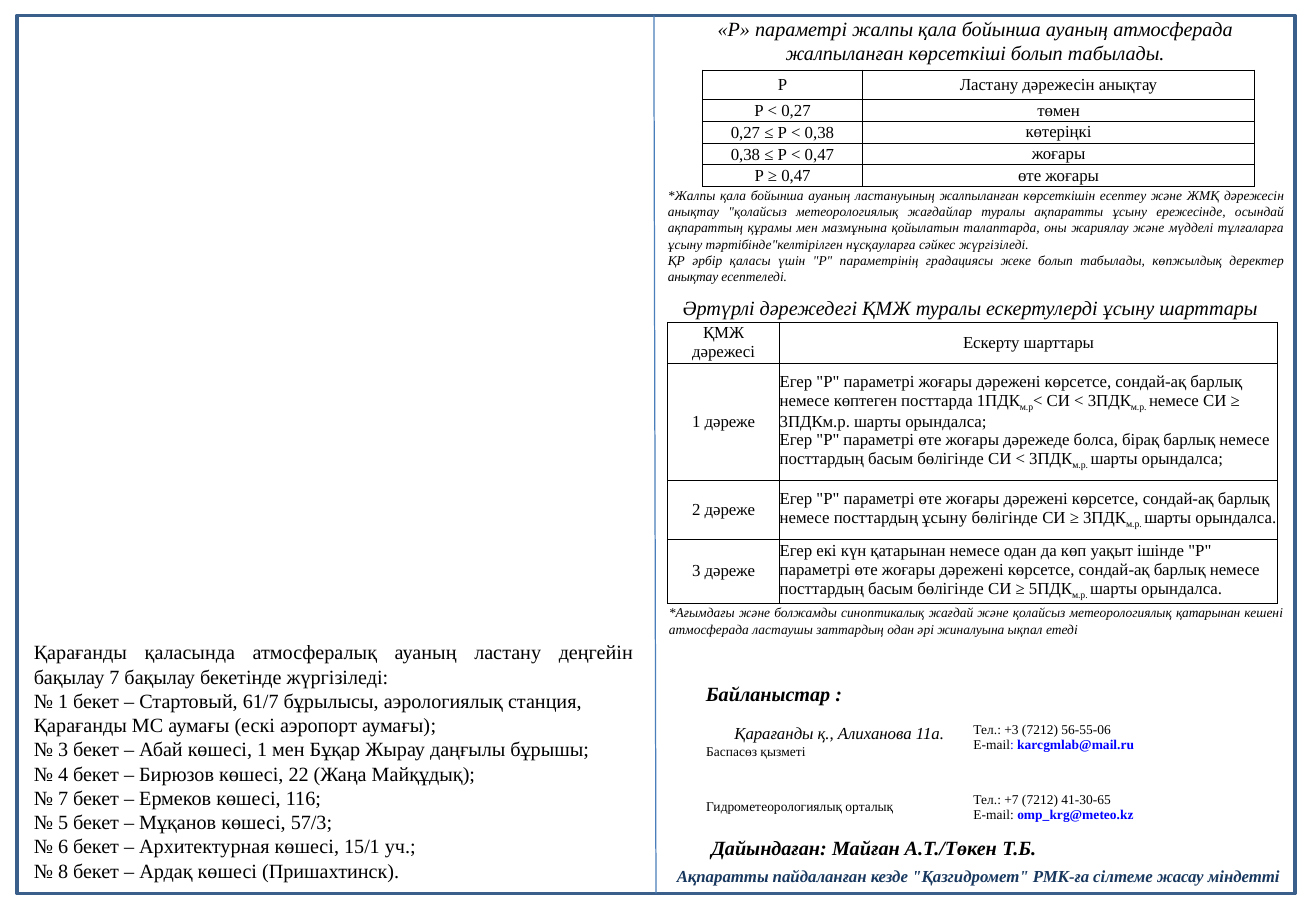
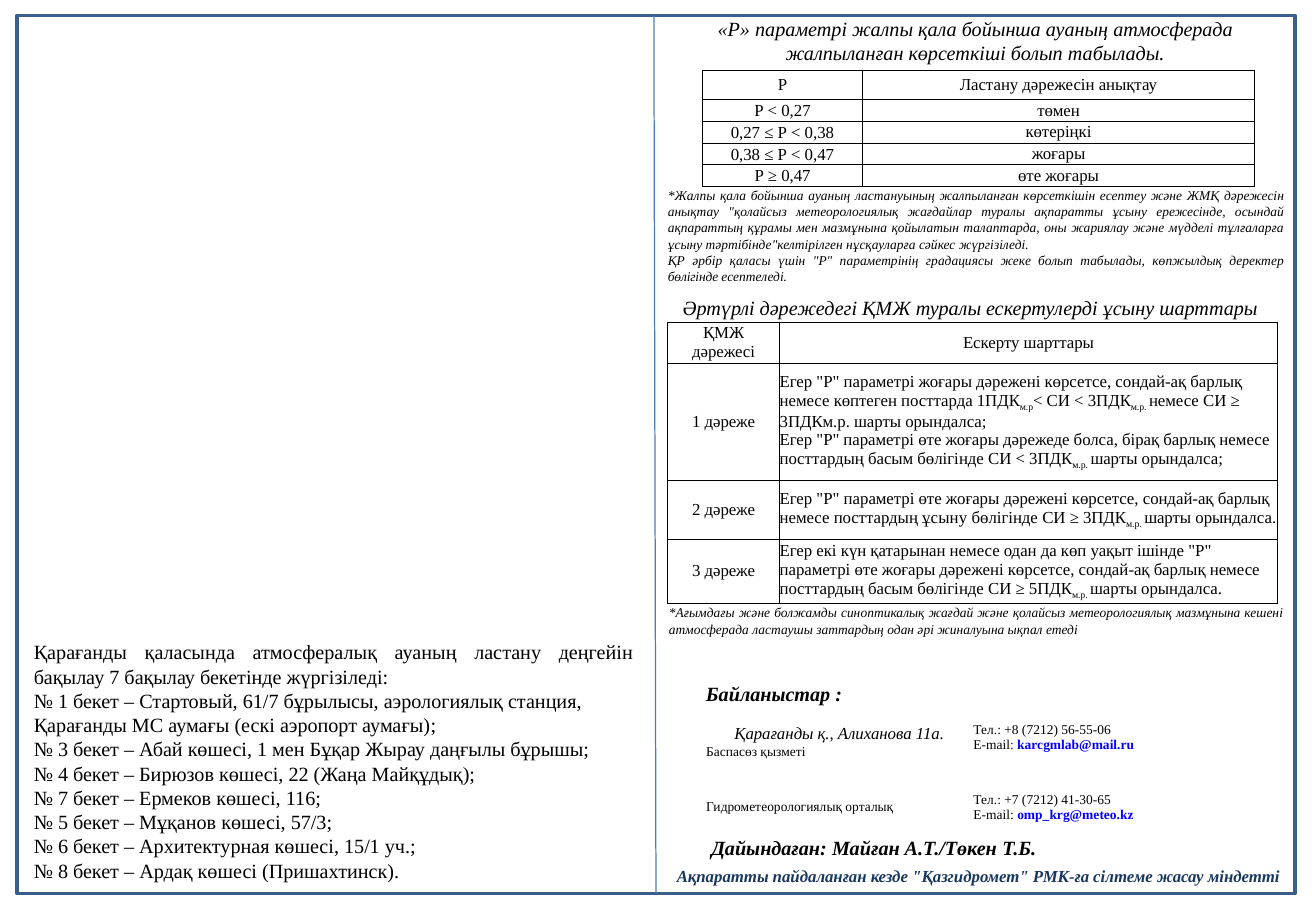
анықтау: анықтау -> бөлігінде (693, 277)
метеорологиялық қатарынан: қатарынан -> мазмұнына (1208, 613)
+3: +3 -> +8 (1011, 729)
